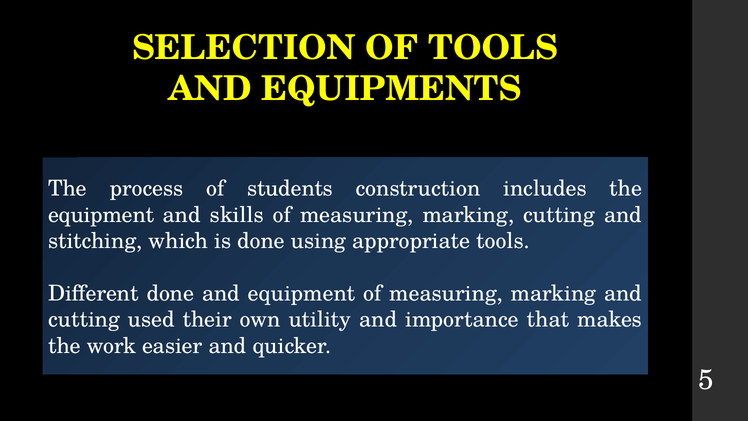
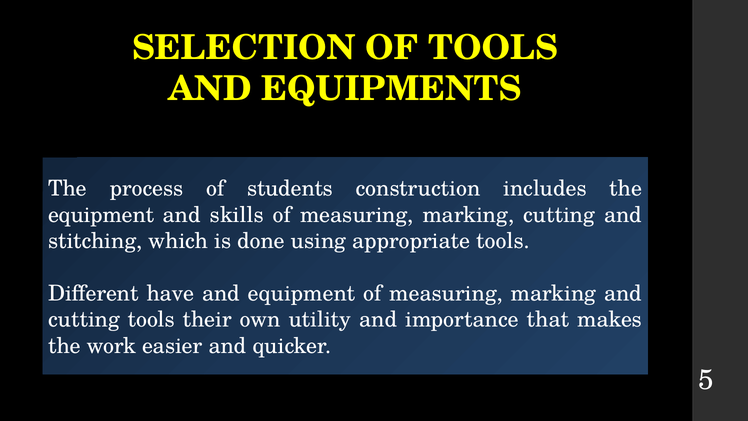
Different done: done -> have (170, 293)
cutting used: used -> tools (151, 320)
